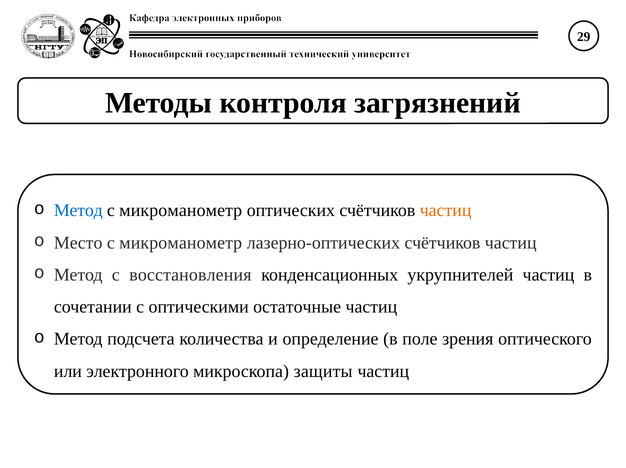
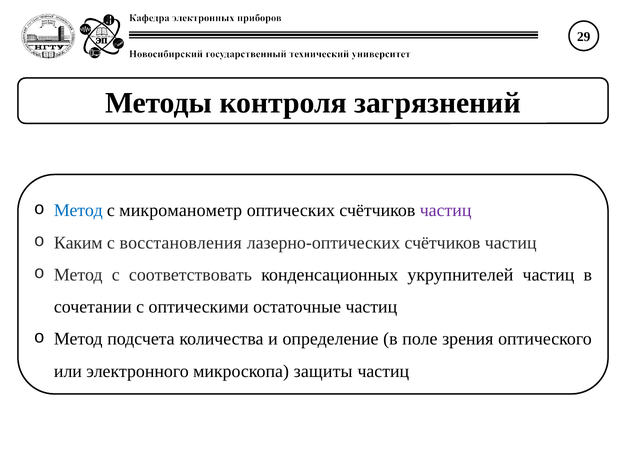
частиц colour: orange -> purple (446, 210)
Место: Место -> Каким (78, 243)
микроманометр: микроманометр -> восстановления (181, 243)
восстановления: восстановления -> соответствовать (190, 275)
